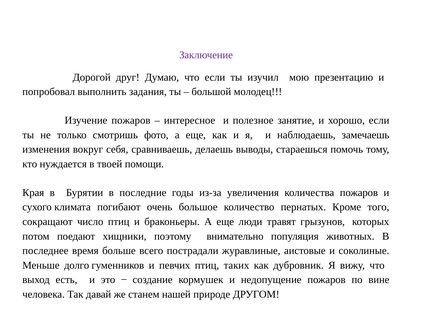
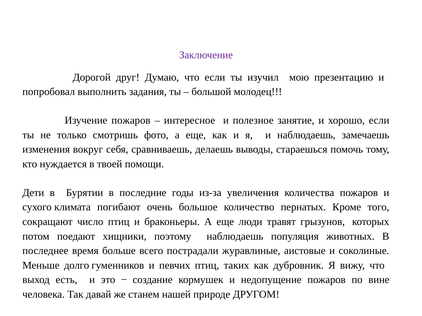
Края: Края -> Дети (33, 193)
поэтому внимательно: внимательно -> наблюдаешь (235, 237)
